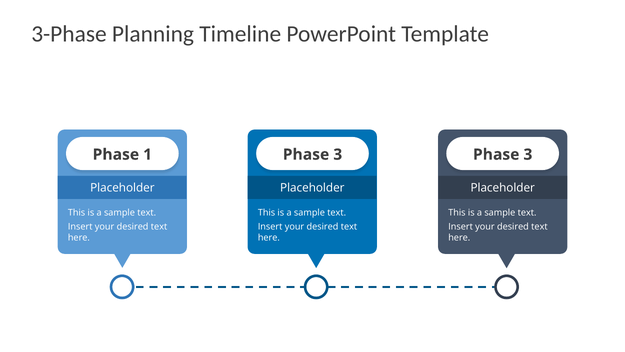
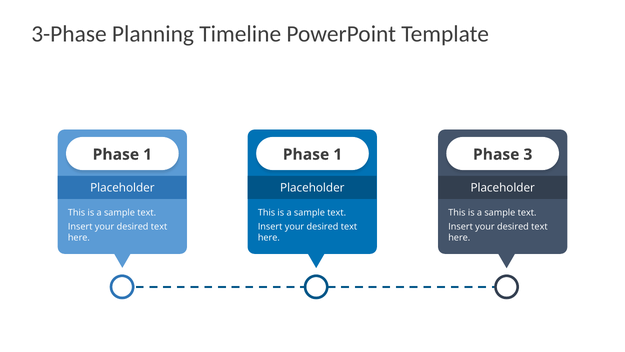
1 Phase 3: 3 -> 1 (338, 154)
